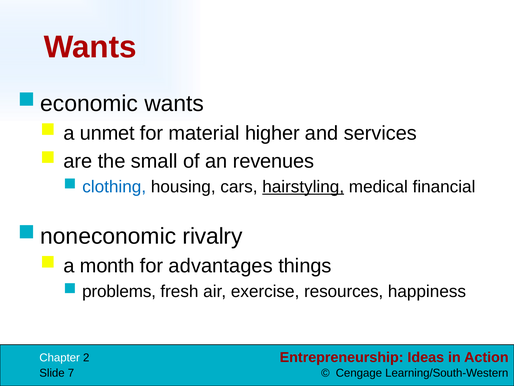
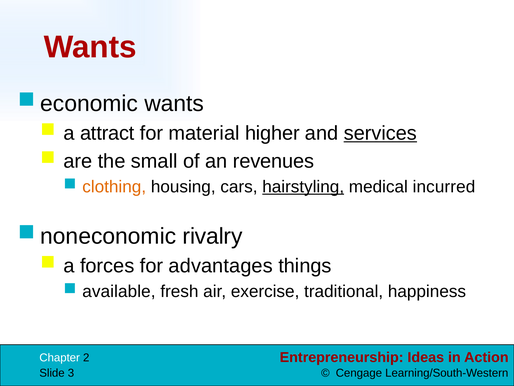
unmet: unmet -> attract (107, 133)
services underline: none -> present (380, 133)
clothing colour: blue -> orange (114, 187)
financial: financial -> incurred (444, 187)
month: month -> forces (107, 266)
problems: problems -> available (119, 291)
resources: resources -> traditional (344, 291)
7: 7 -> 3 (71, 373)
